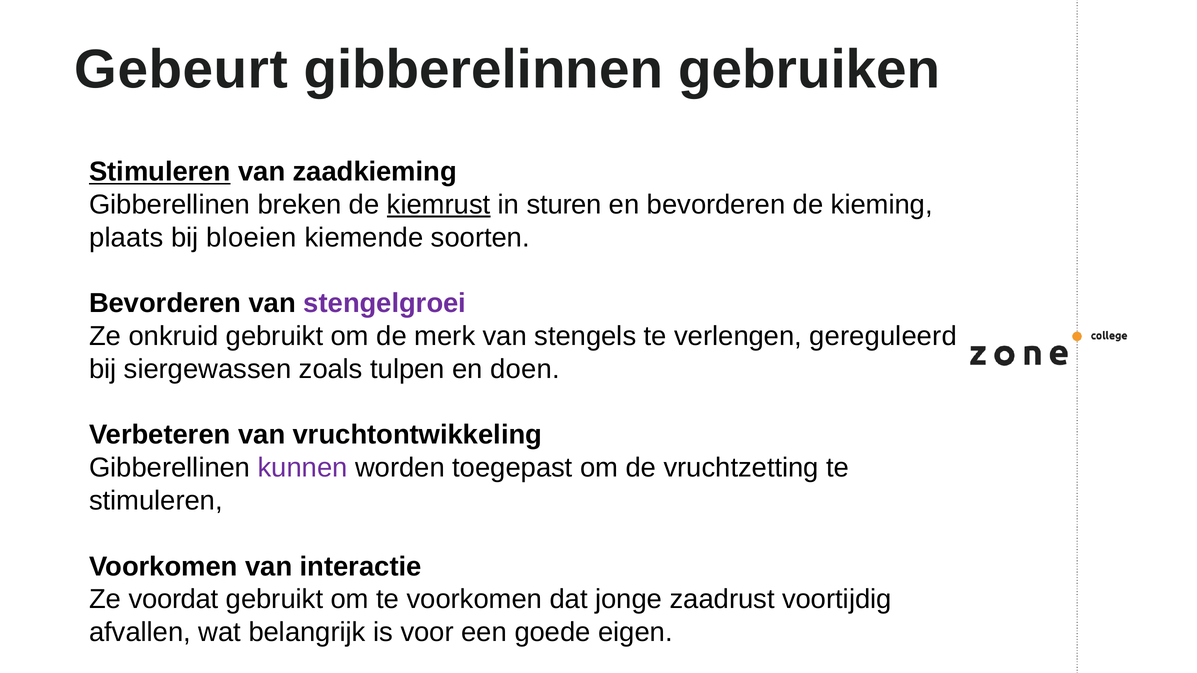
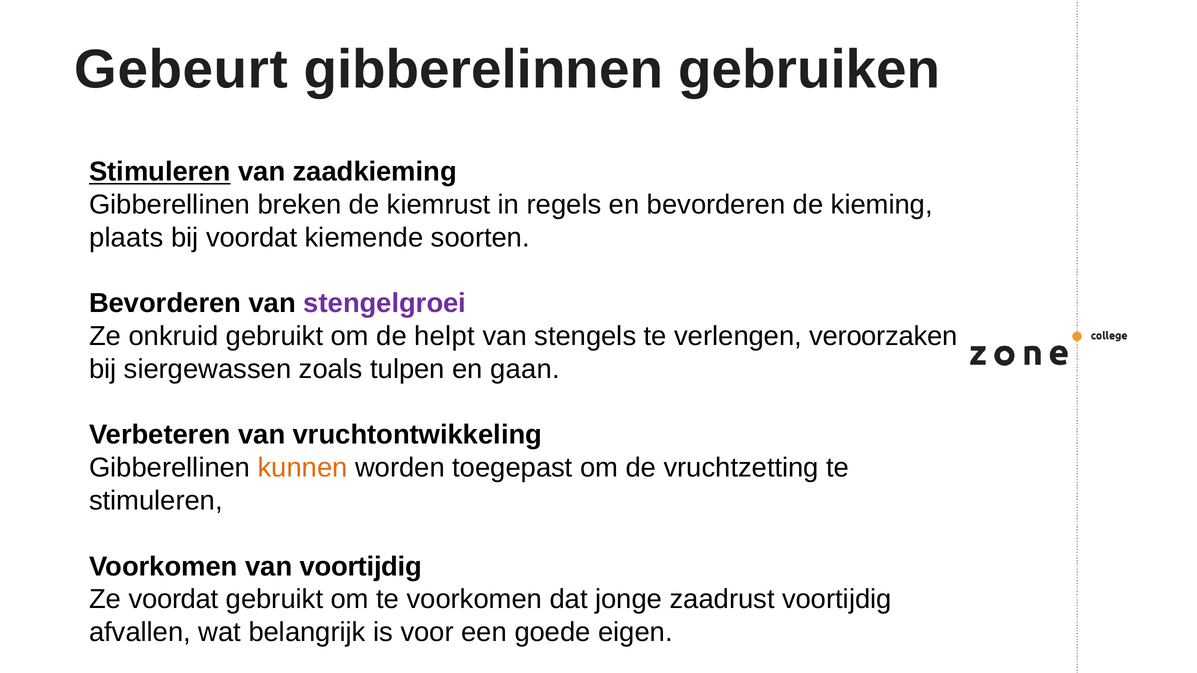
kiemrust underline: present -> none (439, 205)
sturen: sturen -> regels (564, 205)
bij bloeien: bloeien -> voordat (252, 238)
merk: merk -> helpt (445, 336)
gereguleerd: gereguleerd -> veroorzaken (883, 336)
doen: doen -> gaan (525, 369)
kunnen colour: purple -> orange (303, 468)
van interactie: interactie -> voortijdig (361, 567)
